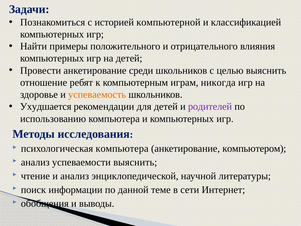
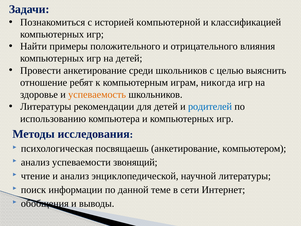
Ухудшается: Ухудшается -> Литературы (46, 107)
родителей colour: purple -> blue (210, 107)
психологическая компьютера: компьютера -> посвящаешь (122, 148)
успеваемости выяснить: выяснить -> звонящий (135, 162)
